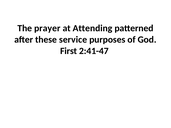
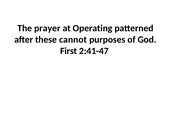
Attending: Attending -> Operating (93, 28)
service: service -> cannot (73, 40)
